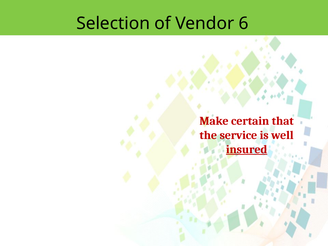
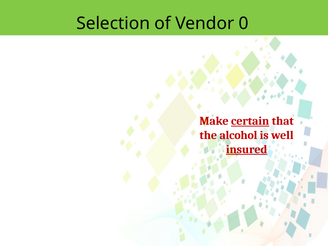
6: 6 -> 0 (244, 23)
certain underline: none -> present (250, 121)
service: service -> alcohol (238, 135)
